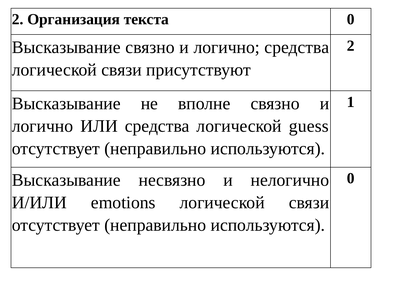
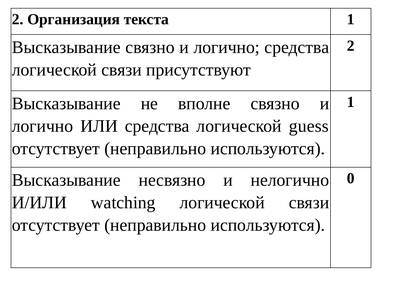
текста 0: 0 -> 1 (351, 19)
emotions: emotions -> watching (123, 202)
